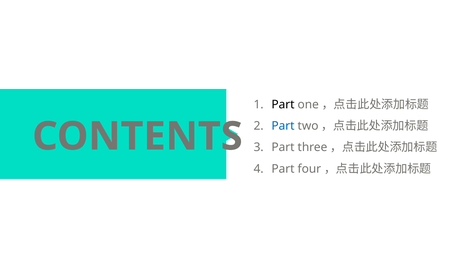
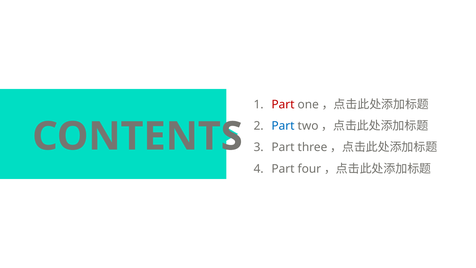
Part colour: black -> red (283, 104)
